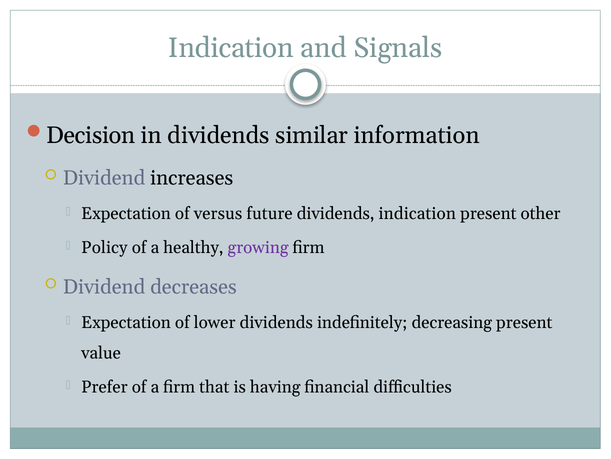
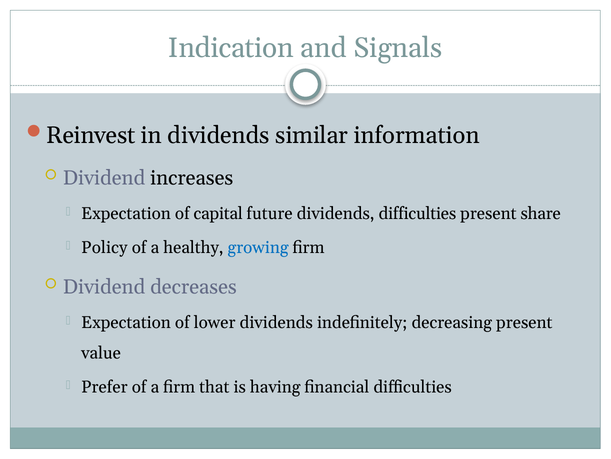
Decision: Decision -> Reinvest (91, 135)
versus: versus -> capital (218, 213)
dividends indication: indication -> difficulties (417, 213)
other: other -> share (541, 213)
growing colour: purple -> blue (258, 247)
